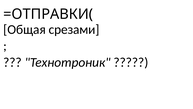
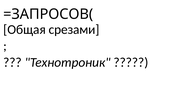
=ОТПРАВКИ(: =ОТПРАВКИ( -> =ЗАПРОСОВ( (48, 14)
